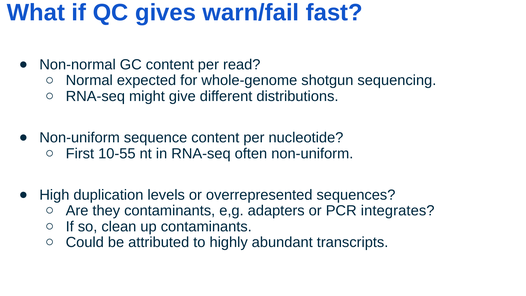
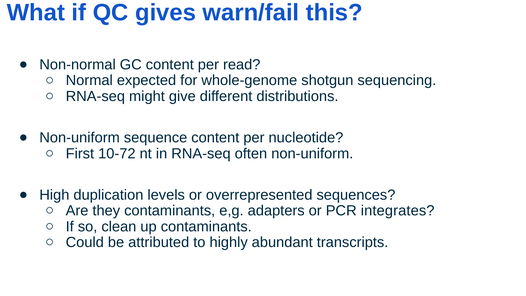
fast: fast -> this (334, 13)
10-55: 10-55 -> 10-72 (117, 153)
